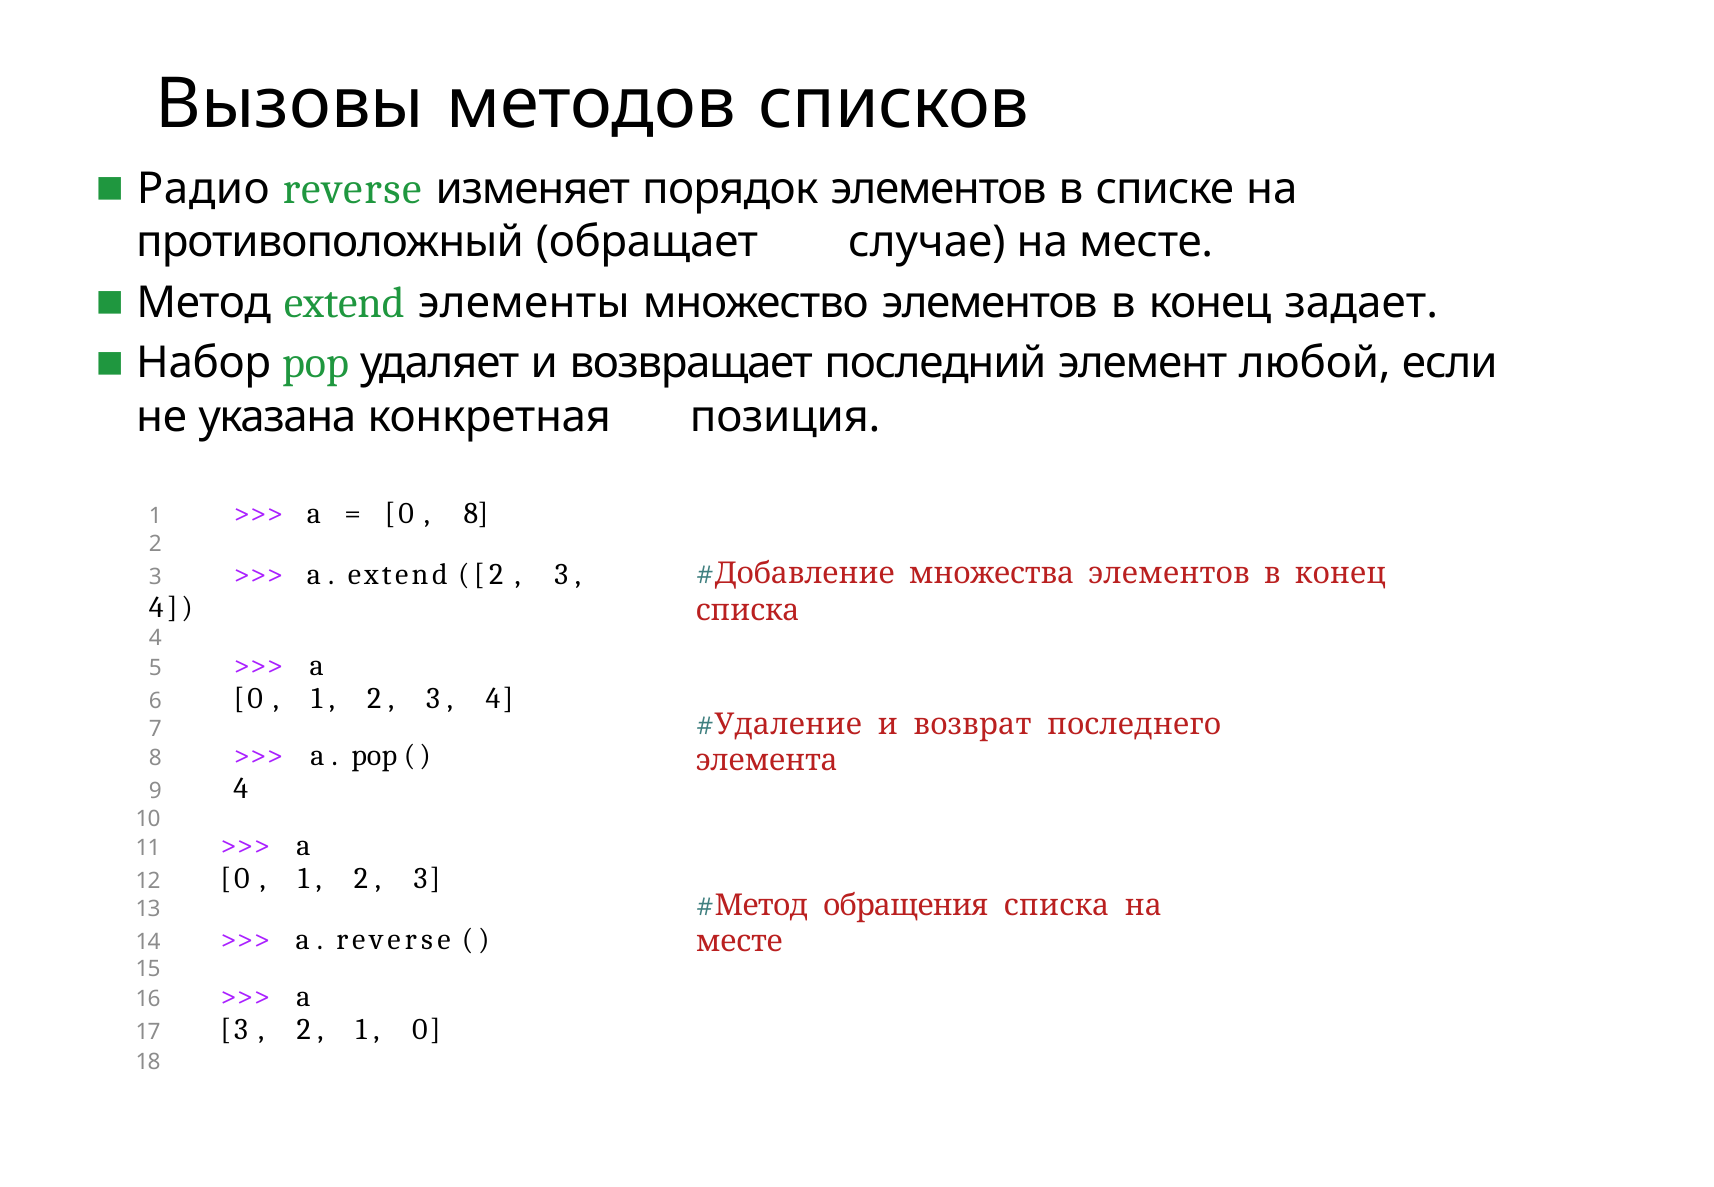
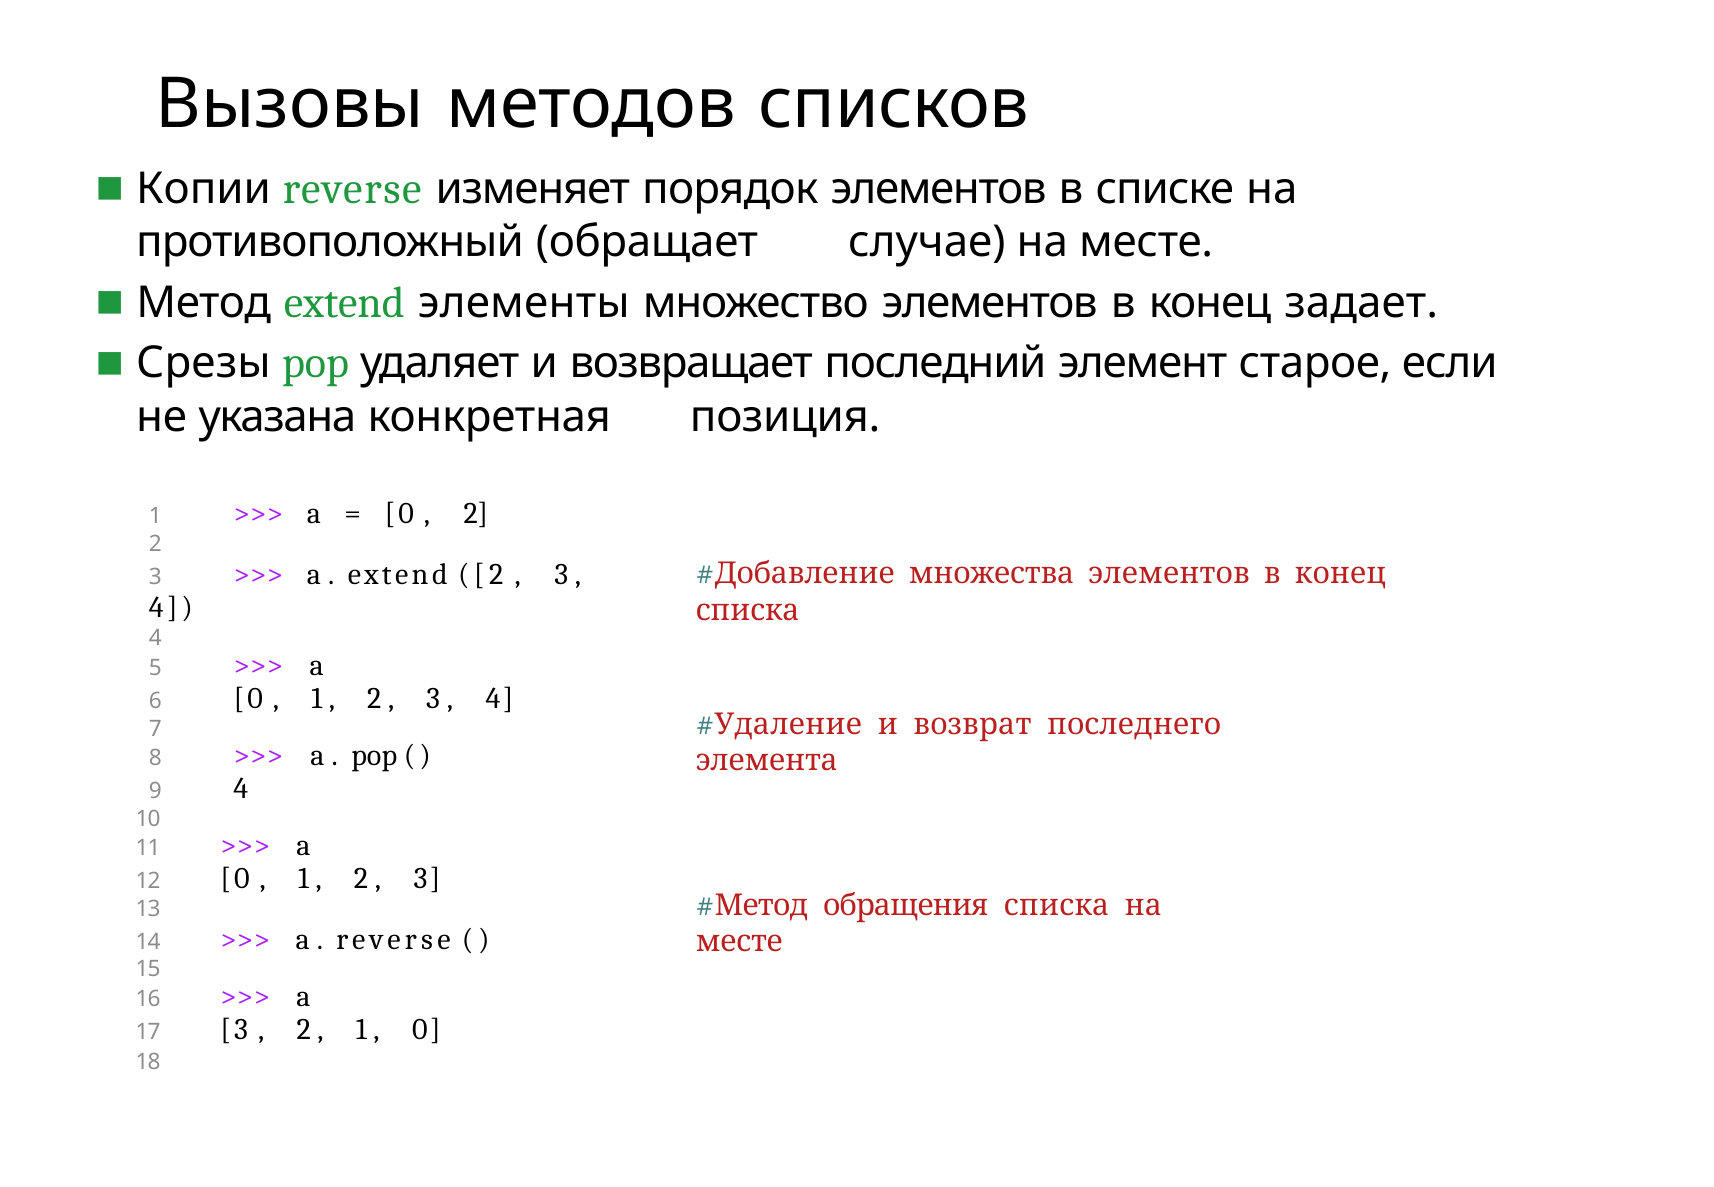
Радио: Радио -> Копии (204, 188)
Набор: Набор -> Срезы (204, 363)
любой: любой -> старое (1315, 363)
8: 8 -> 2 (476, 514)
